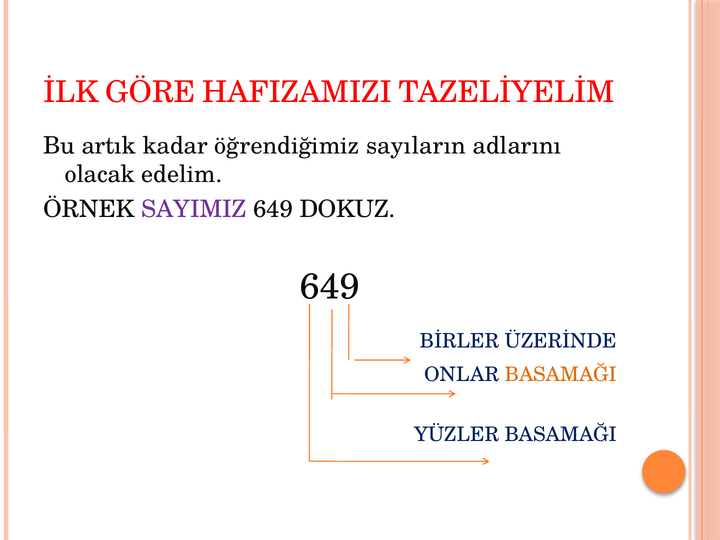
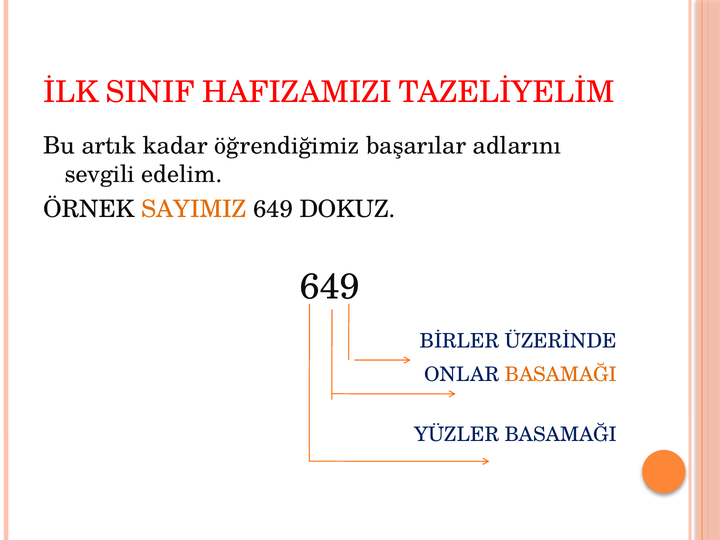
GÖRE: GÖRE -> SINIF (150, 92)
sayıların: sayıların -> başarılar (416, 146)
olacak: olacak -> sevgili (100, 174)
SAYIMIZ colour: purple -> orange (194, 209)
